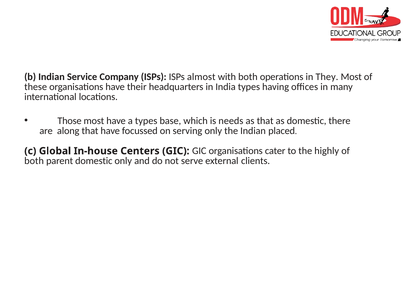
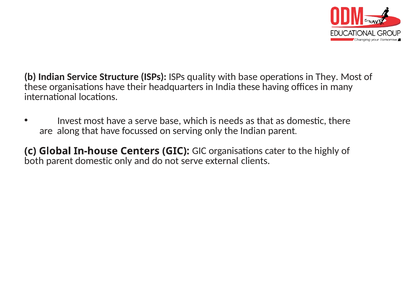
Company: Company -> Structure (119, 77)
almost: almost -> quality (201, 77)
with both: both -> base (248, 77)
India types: types -> these (249, 87)
Those: Those -> Invest (70, 121)
a types: types -> serve (146, 121)
Indian placed: placed -> parent (282, 131)
